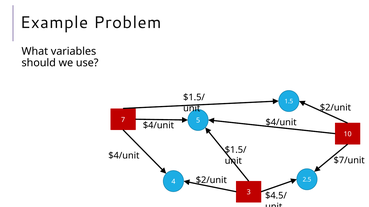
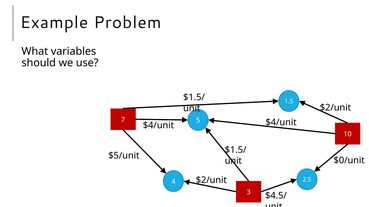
$4/unit: $4/unit -> $5/unit (124, 156)
$7/unit: $7/unit -> $0/unit (349, 161)
